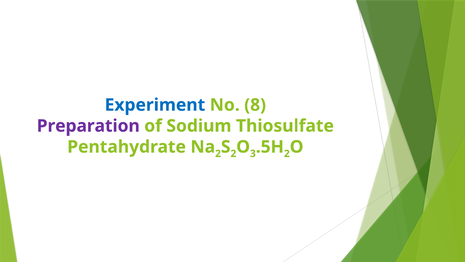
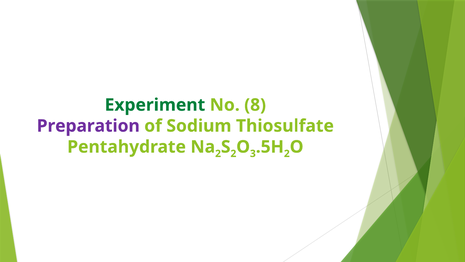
Experiment colour: blue -> green (155, 105)
